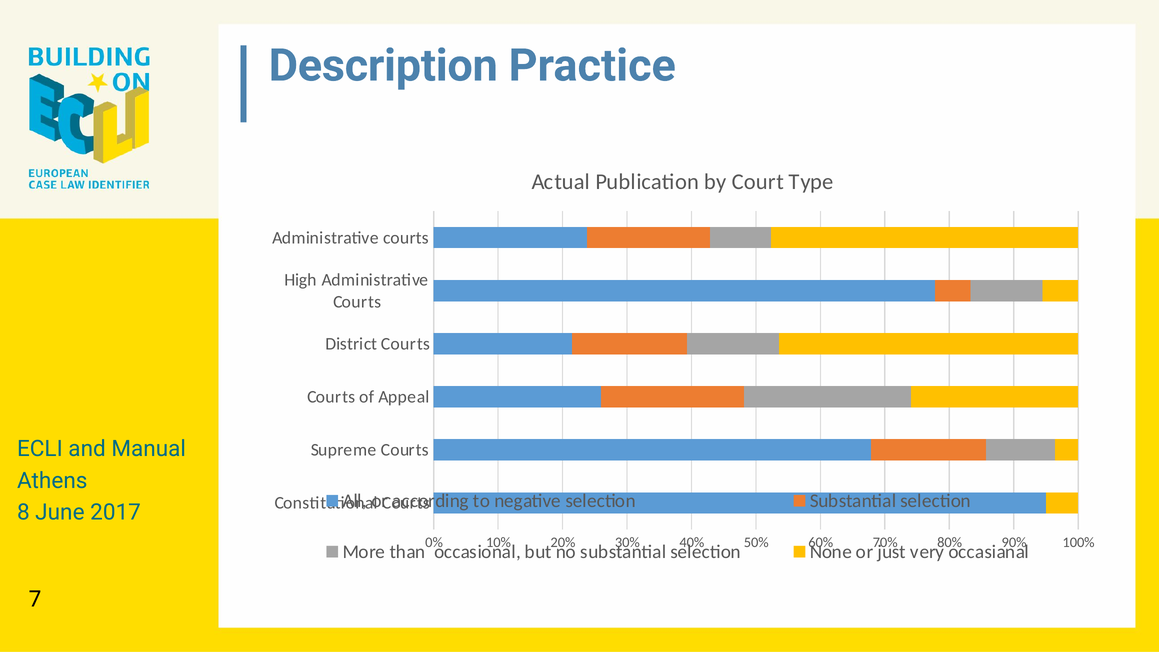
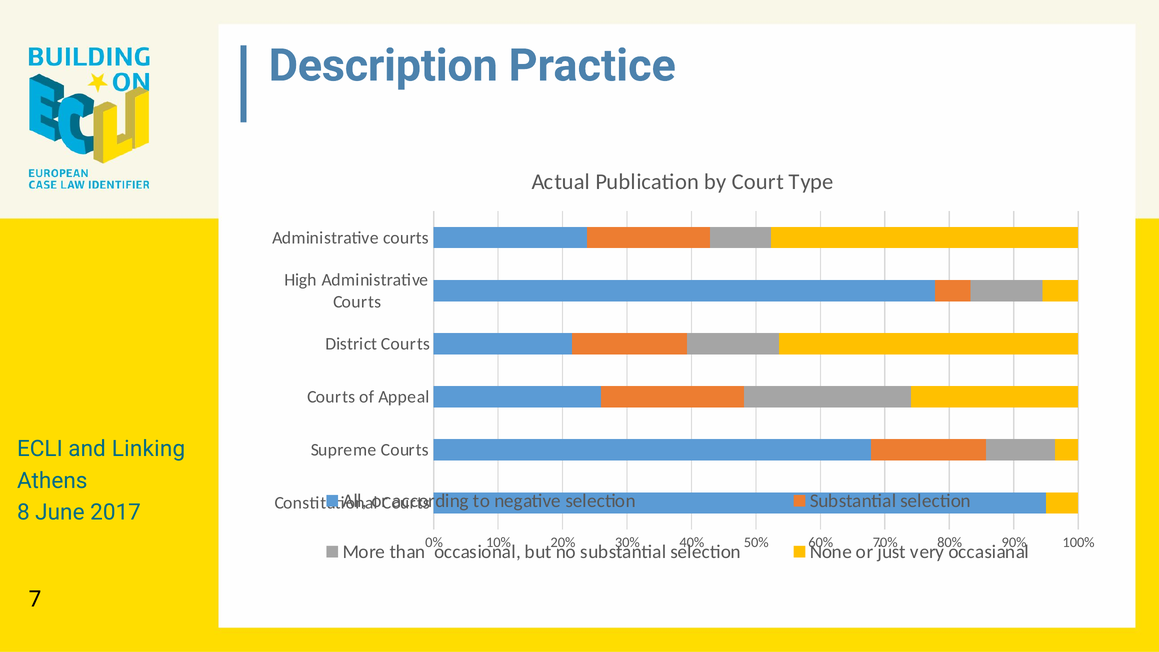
Manual: Manual -> Linking (149, 449)
